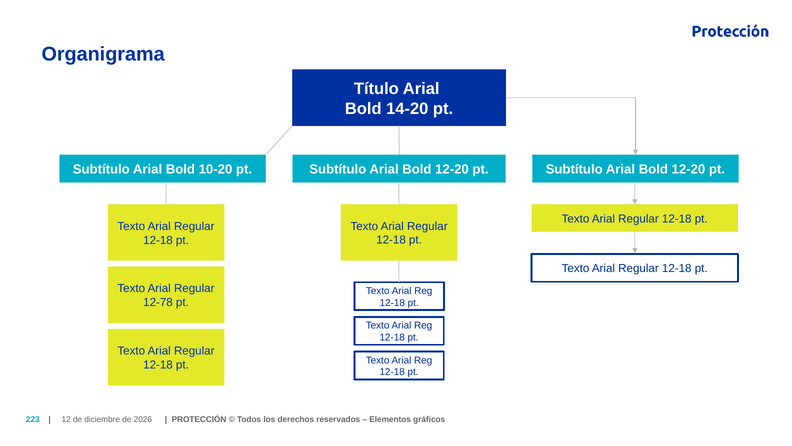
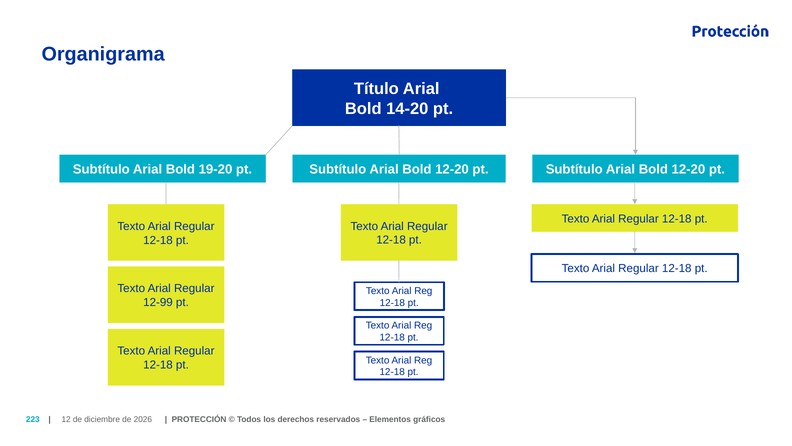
10-20: 10-20 -> 19-20 (216, 169)
12-78: 12-78 -> 12-99 (158, 302)
